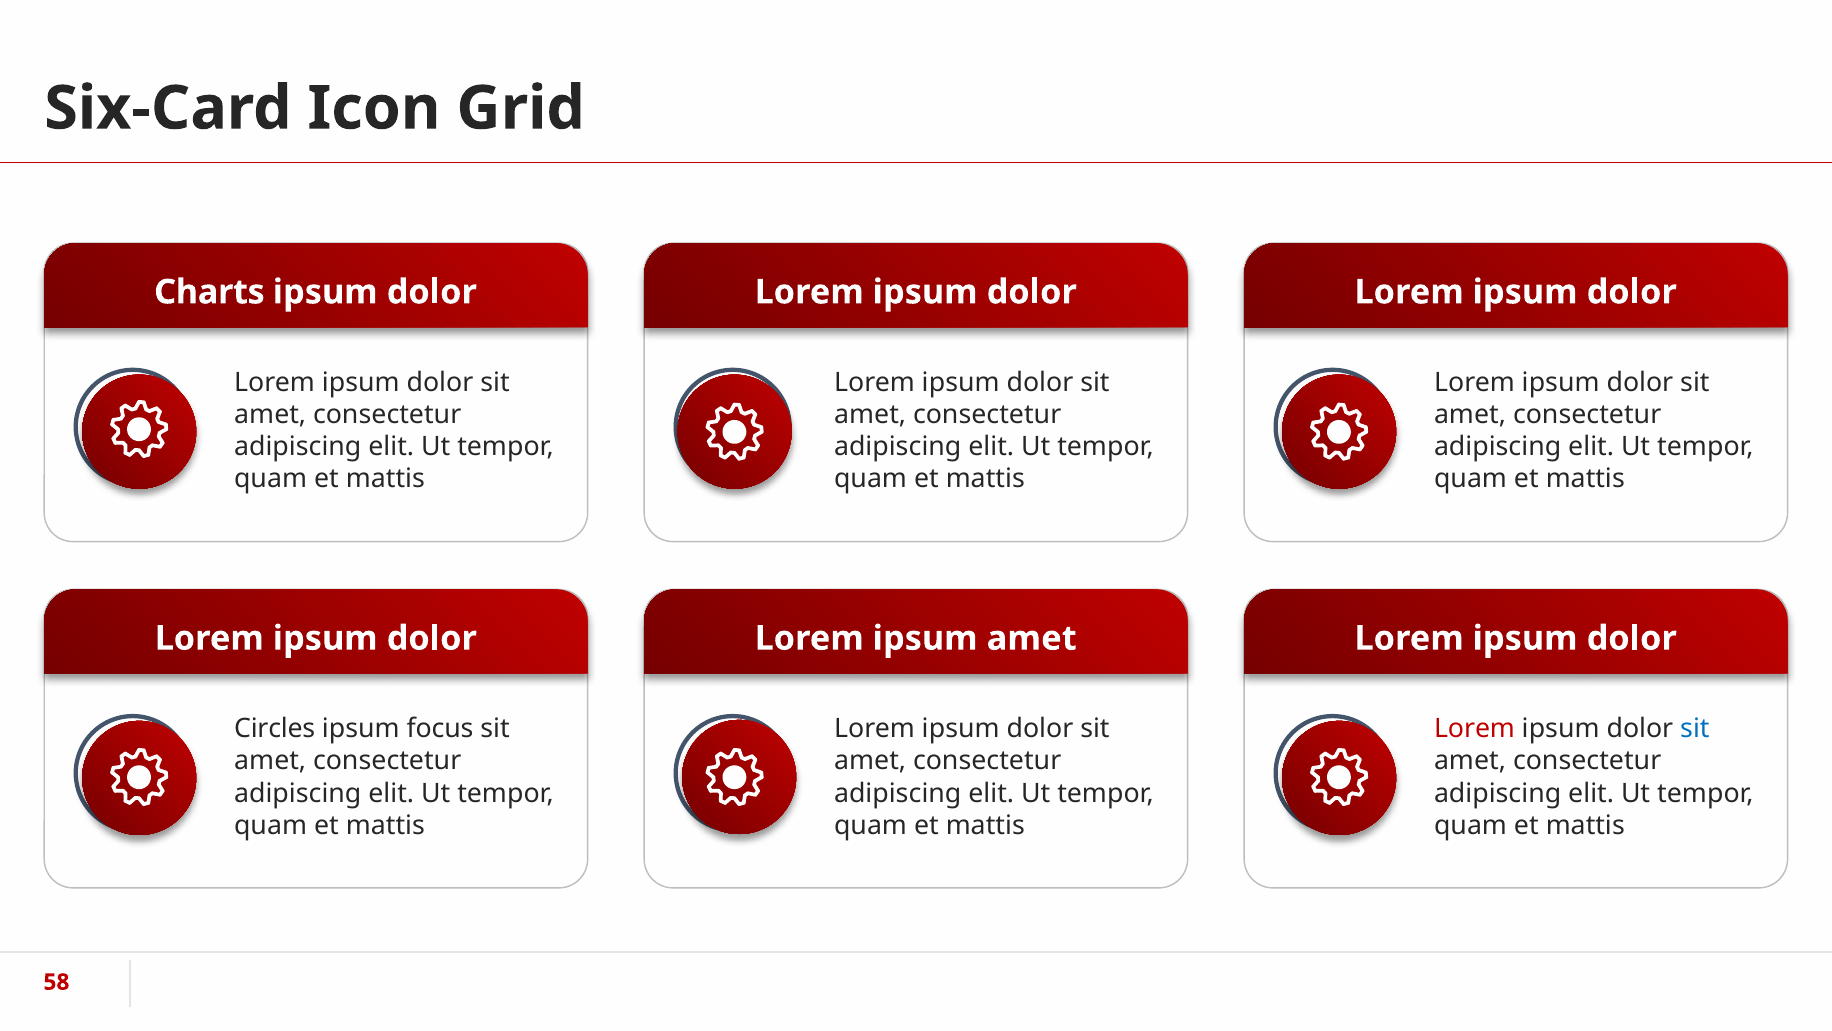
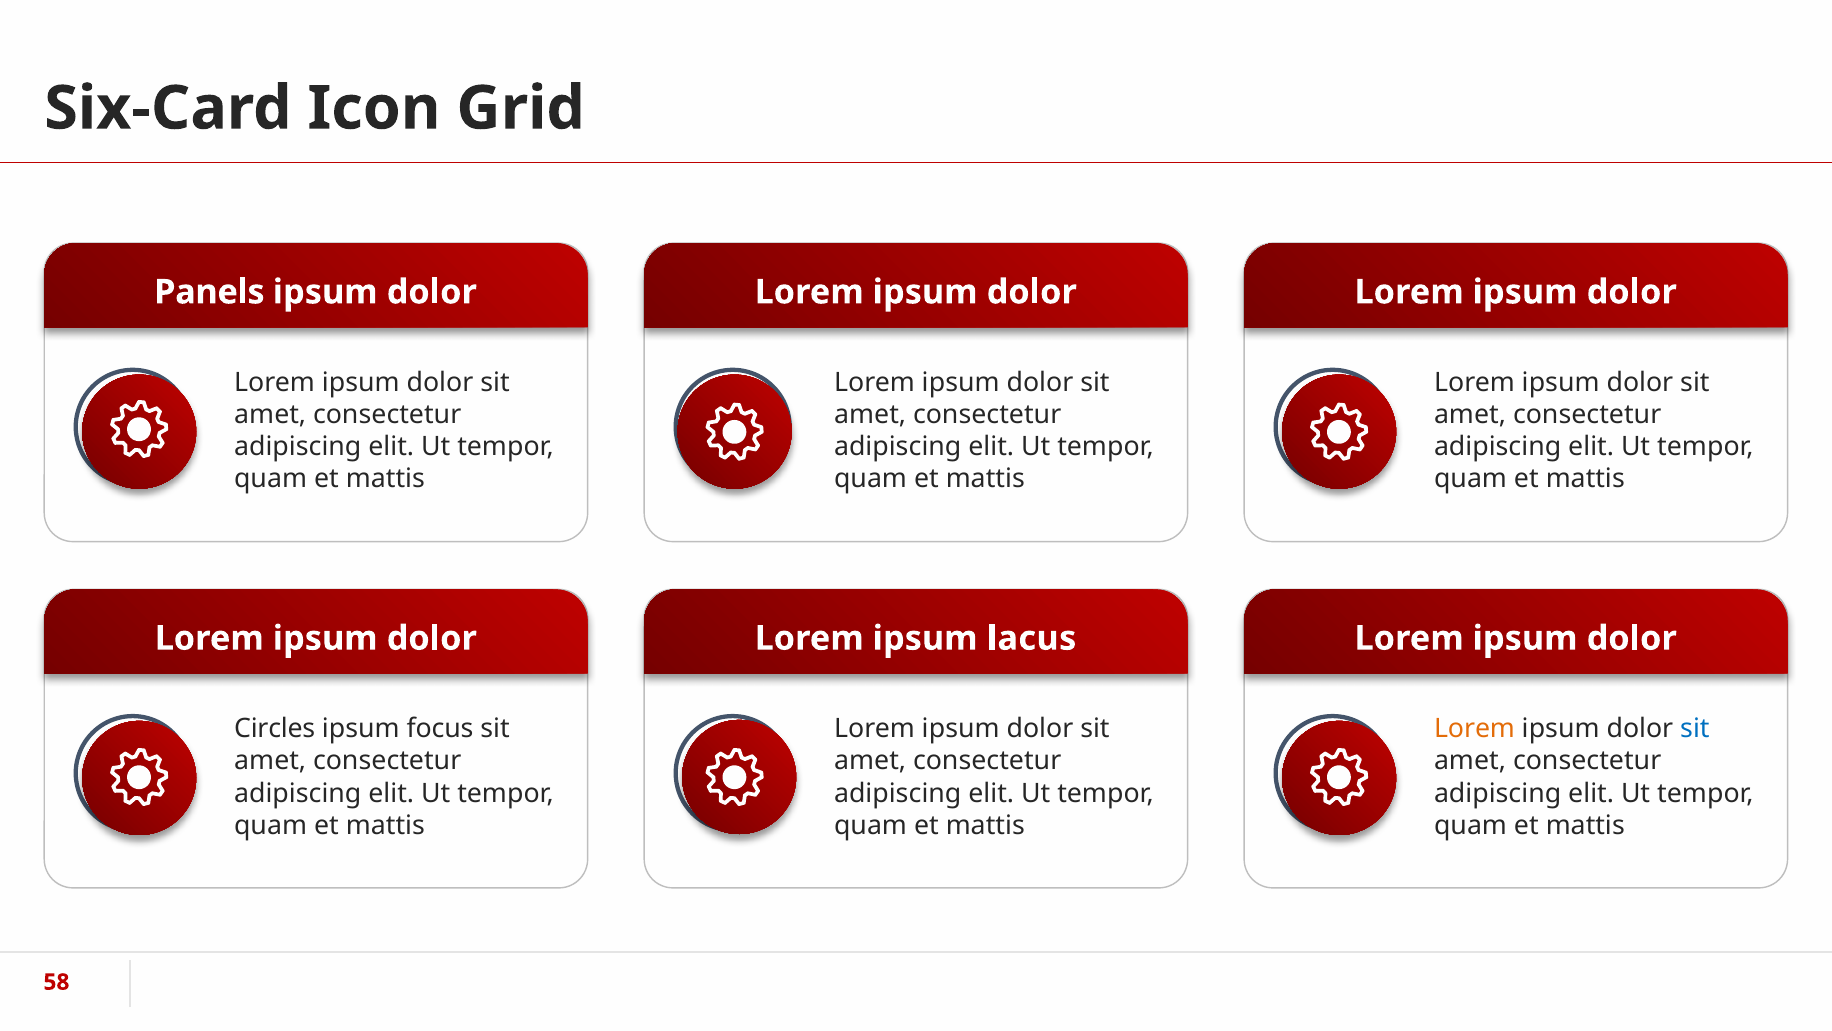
Charts: Charts -> Panels (209, 292)
ipsum amet: amet -> lacus (1032, 638)
Lorem colour: red -> orange (1475, 729)
